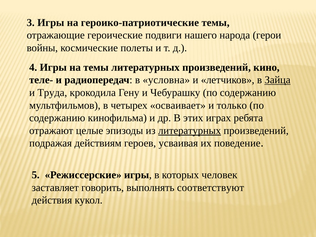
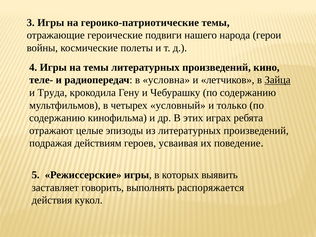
осваивает: осваивает -> условный (178, 105)
литературных underline: present -> none (190, 131)
человек: человек -> выявить (220, 175)
соответствуют: соответствуют -> распоряжается (211, 188)
